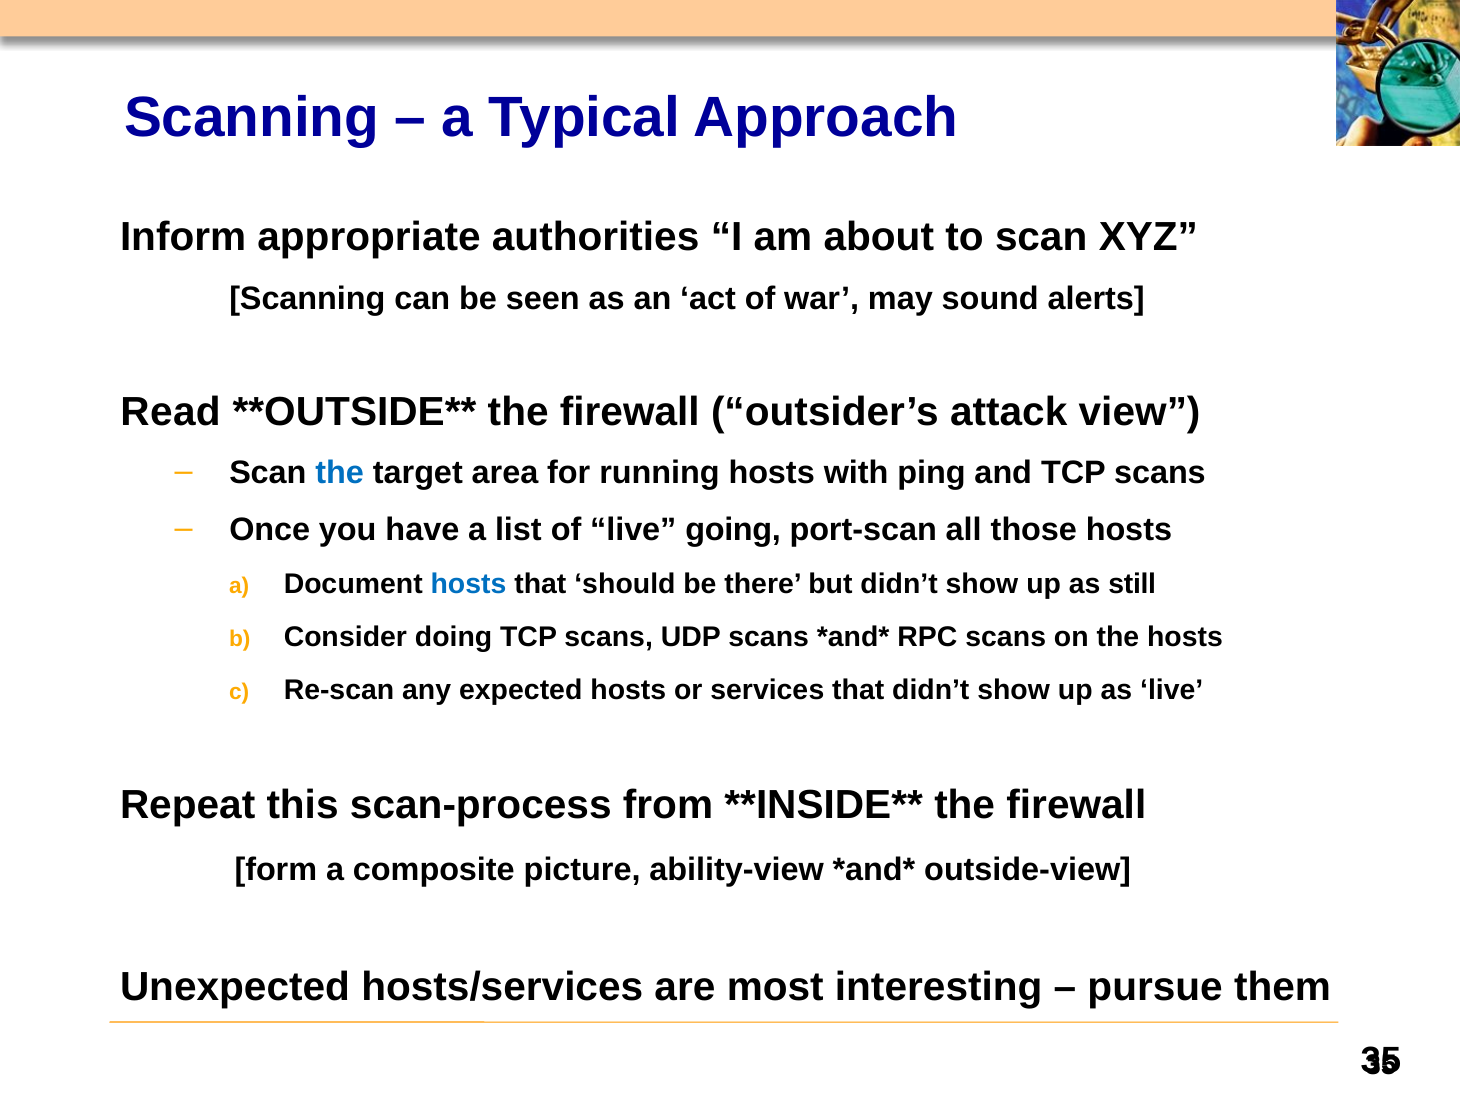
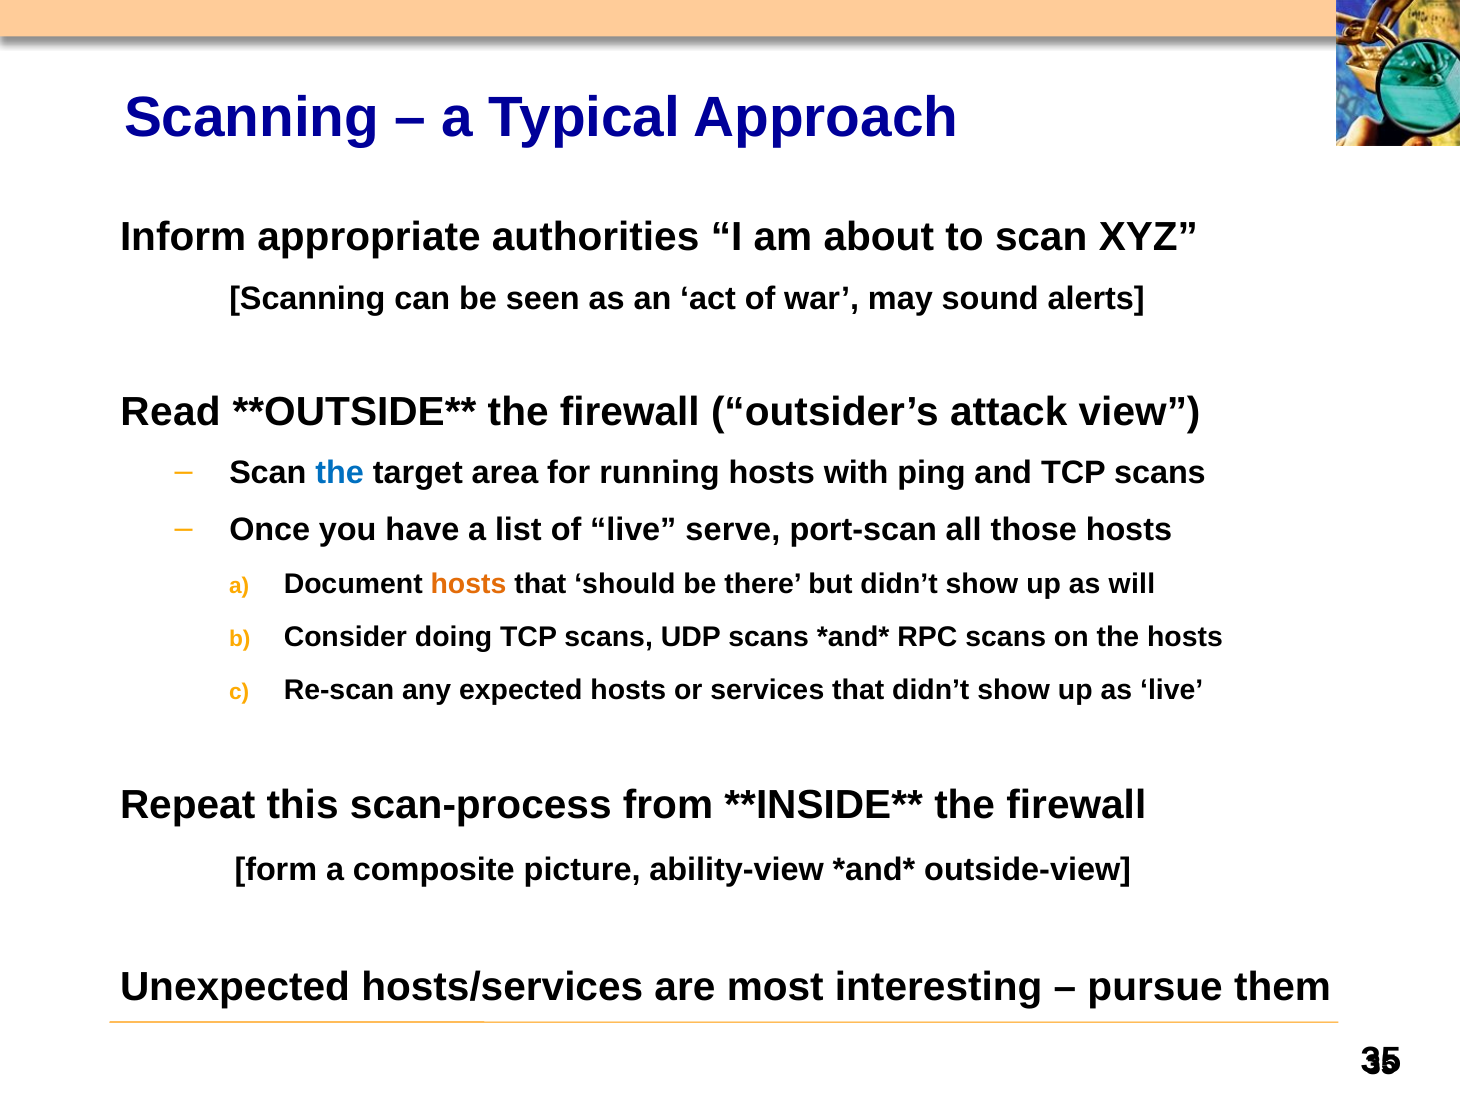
going: going -> serve (733, 530)
hosts colour: blue -> orange (469, 584)
still: still -> will (1132, 584)
